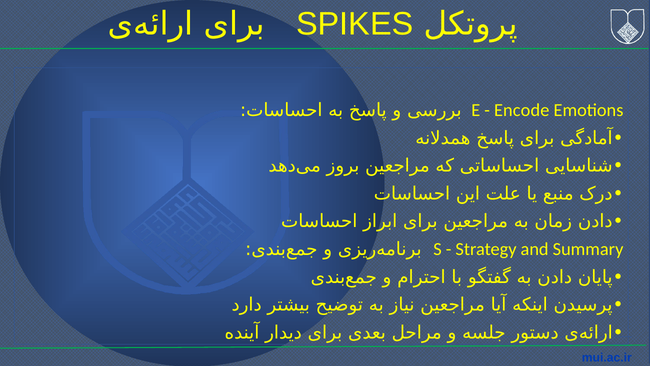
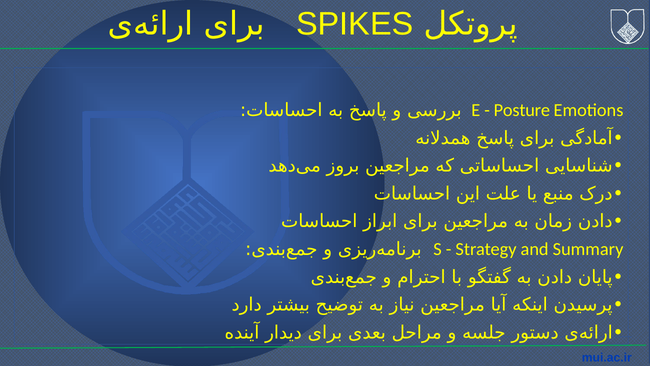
Encode: Encode -> Posture (522, 110)
